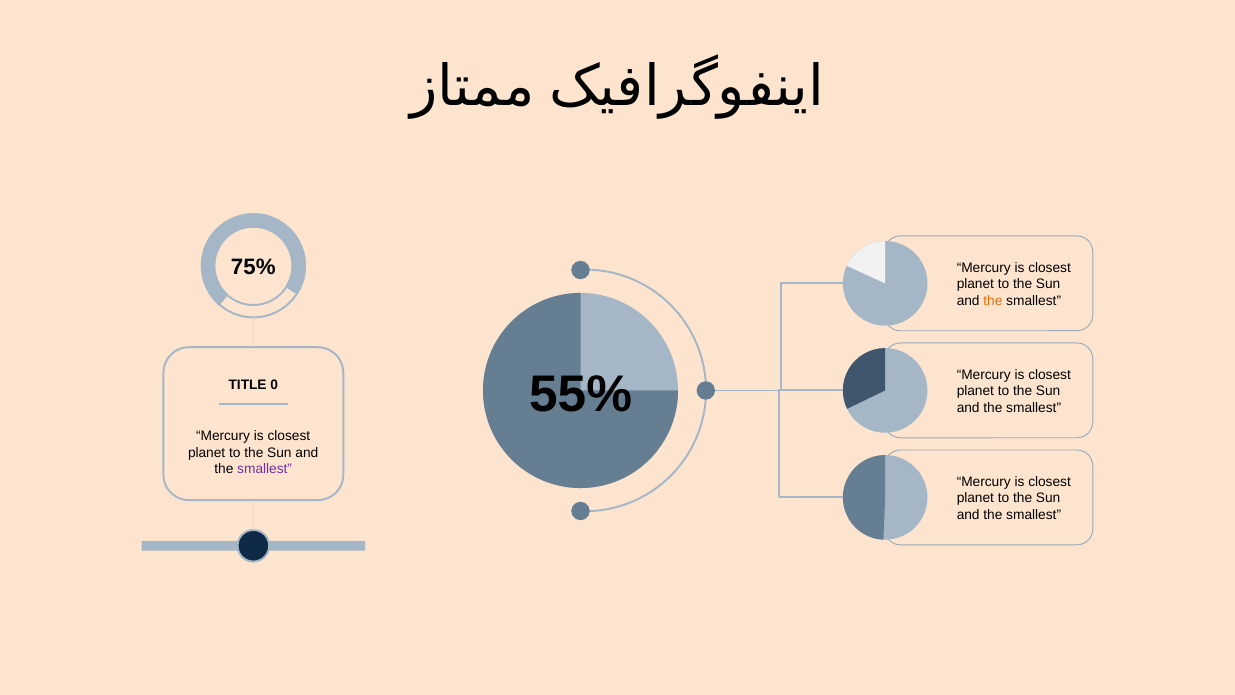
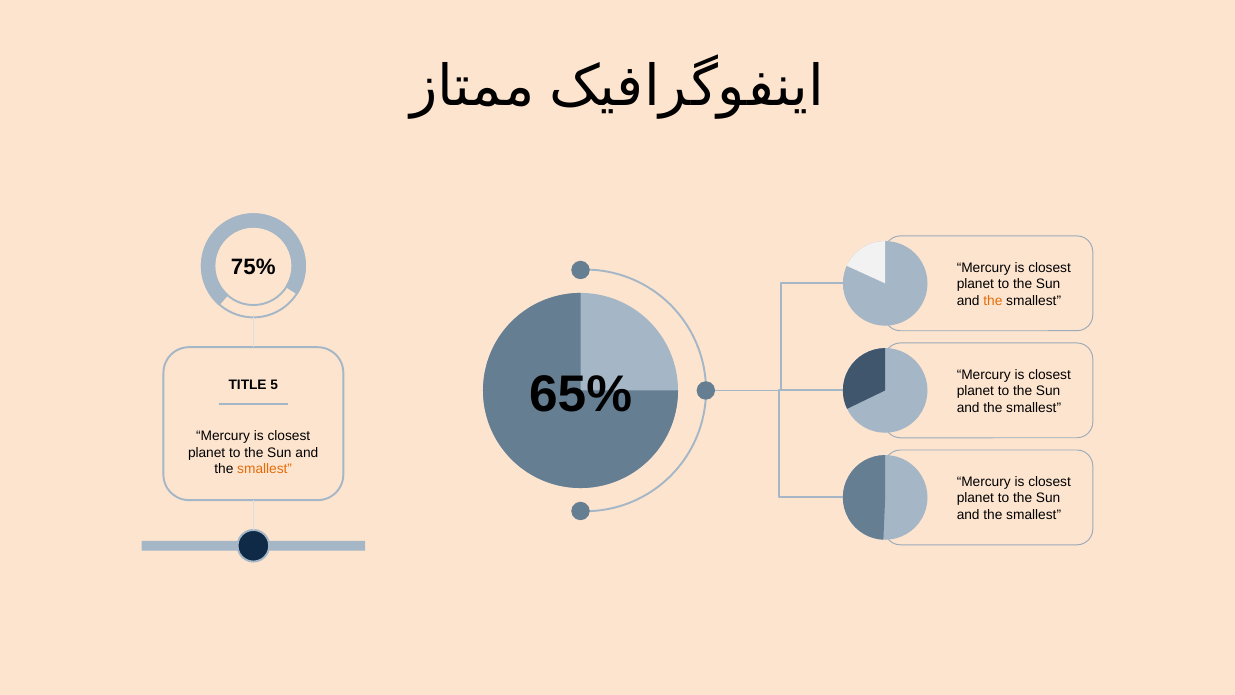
55%: 55% -> 65% (581, 394)
0: 0 -> 5 (274, 385)
smallest colour: purple -> orange (265, 469)
